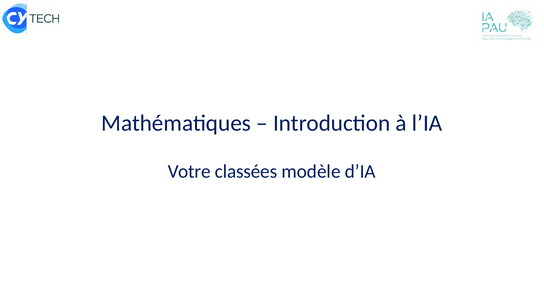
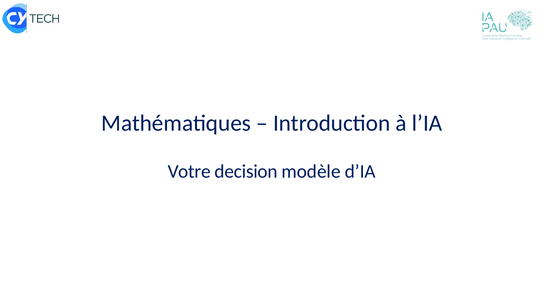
classées: classées -> decision (246, 172)
